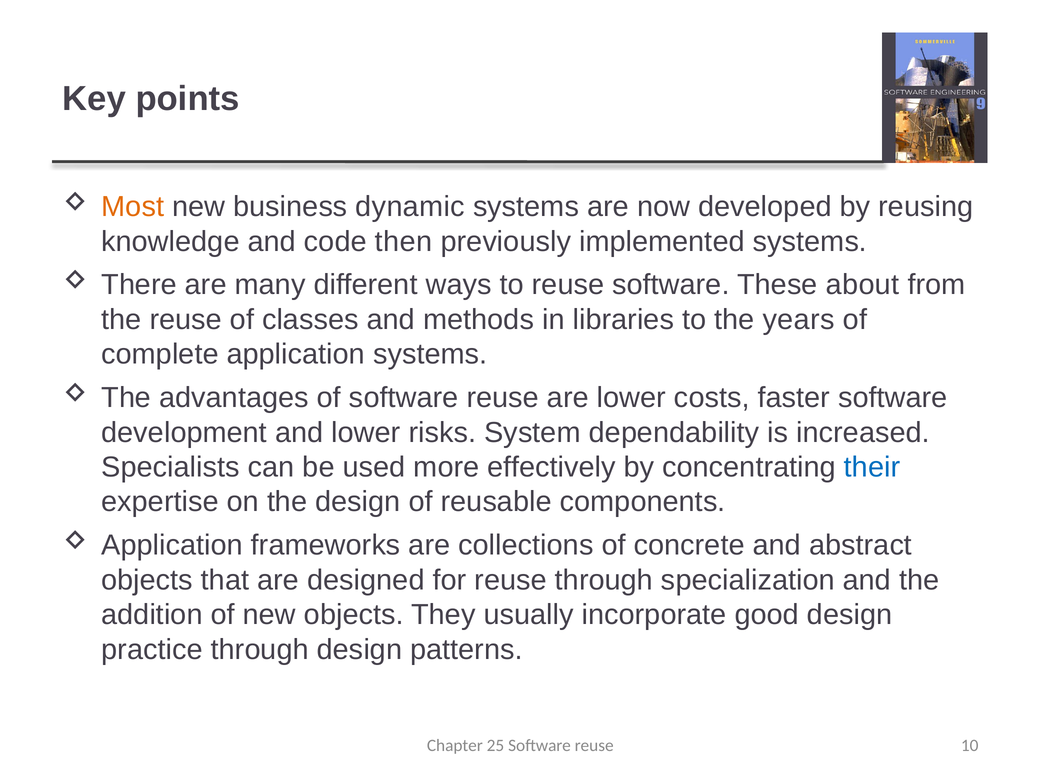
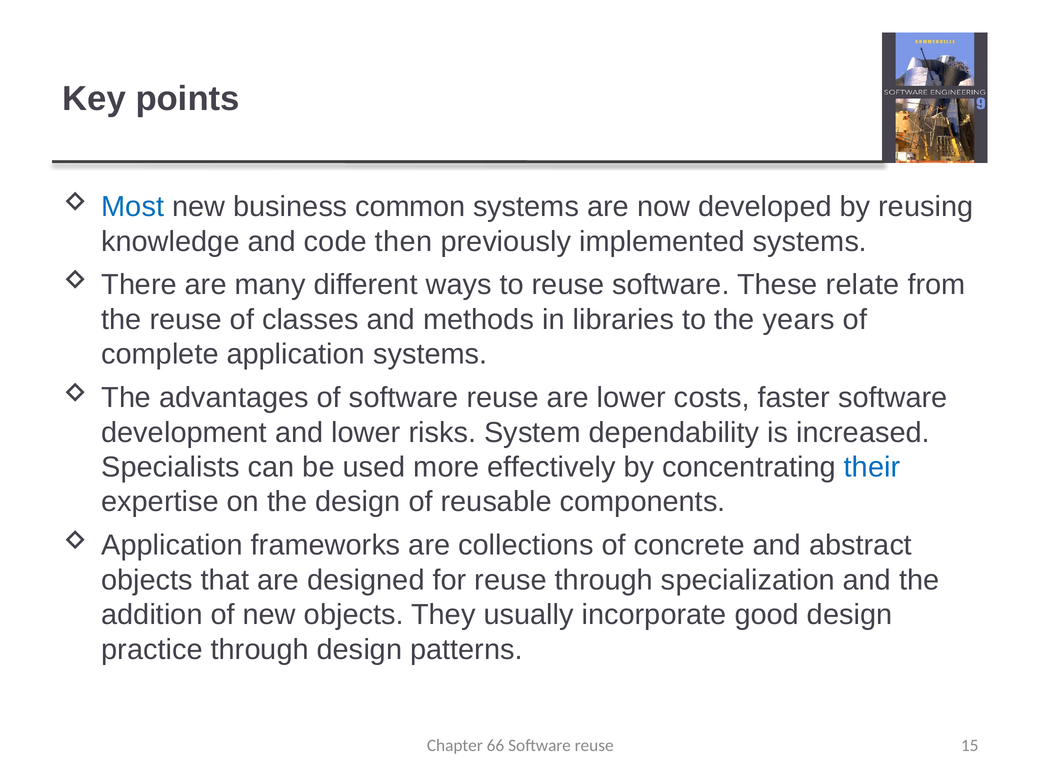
Most colour: orange -> blue (133, 207)
dynamic: dynamic -> common (410, 207)
about: about -> relate (863, 285)
25: 25 -> 66 (495, 745)
10: 10 -> 15 (970, 745)
